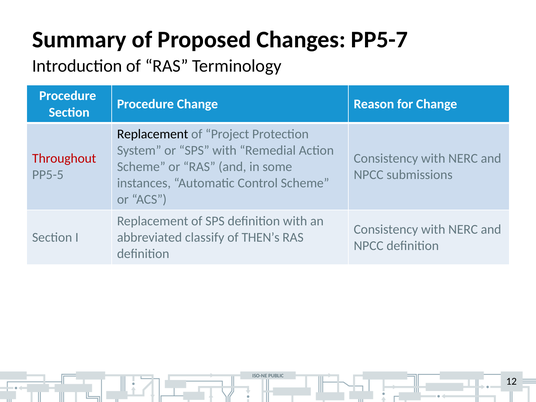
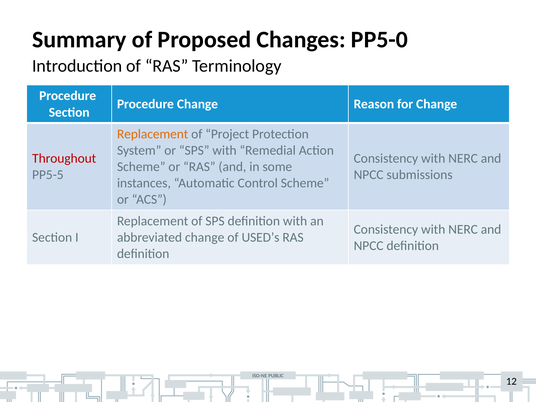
PP5-7: PP5-7 -> PP5-0 (379, 40)
Replacement colour: black -> orange (153, 134)
abbreviated classify: classify -> change (205, 237)
THEN’s: THEN’s -> USED’s (261, 237)
